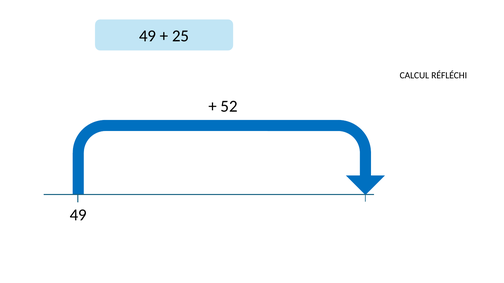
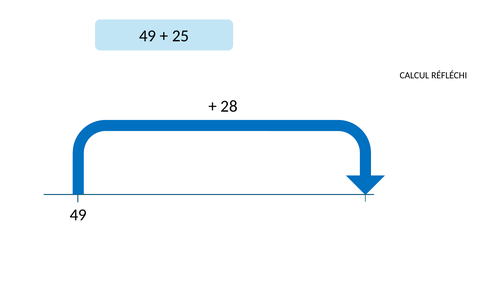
52: 52 -> 28 (229, 107)
